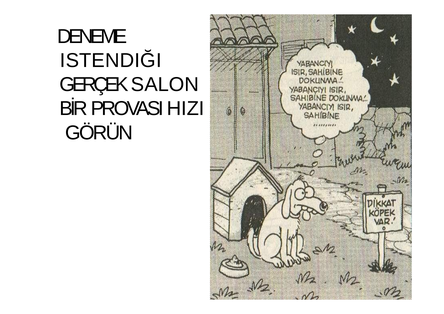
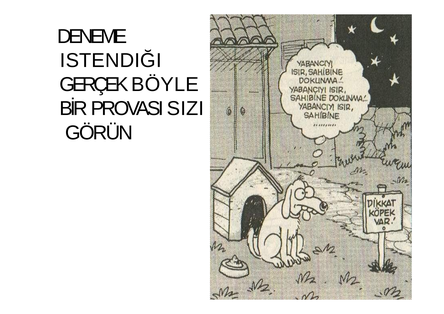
SALON: SALON -> BÖYLE (165, 85)
HIZI: HIZI -> SIZI (186, 109)
